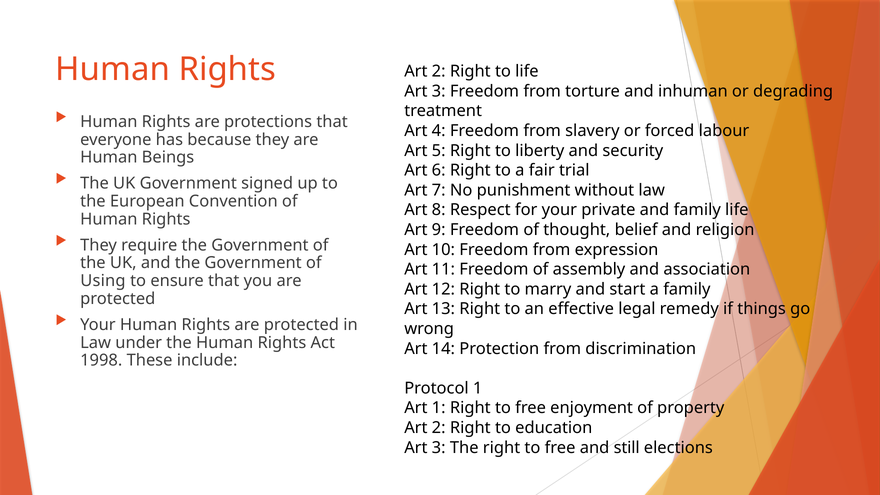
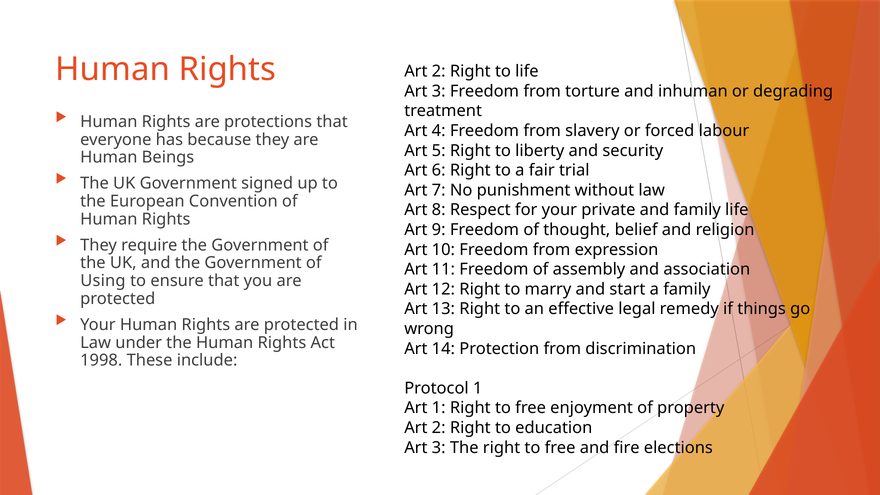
still: still -> fire (627, 448)
